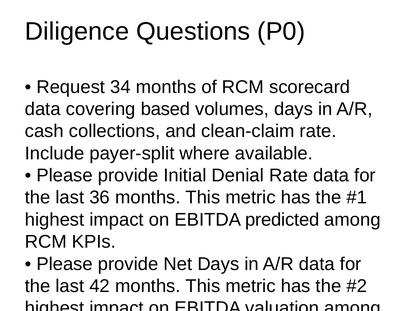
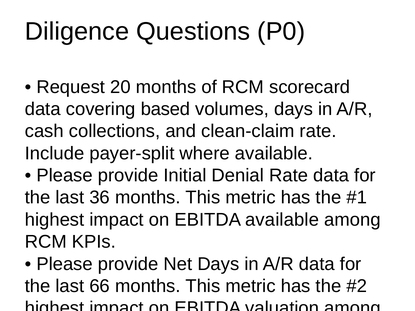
34: 34 -> 20 (120, 87)
EBITDA predicted: predicted -> available (282, 220)
42: 42 -> 66 (100, 286)
